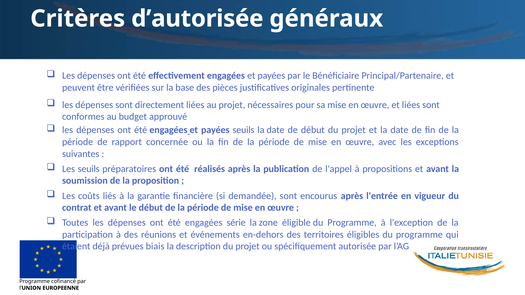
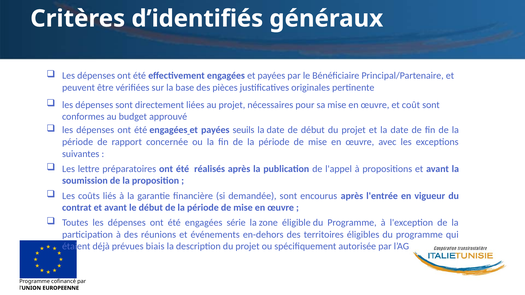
d’autorisée: d’autorisée -> d’identifiés (197, 19)
et liées: liées -> coût (411, 105)
Les seuils: seuils -> lettre (89, 169)
